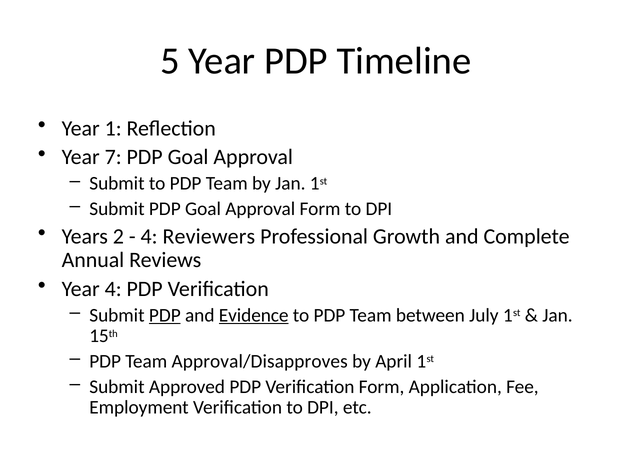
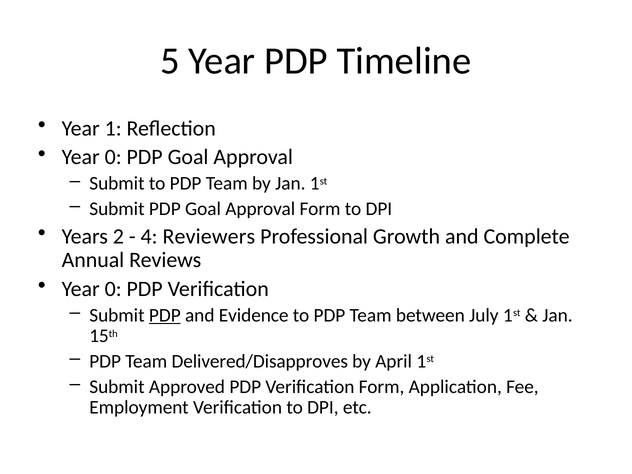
7: 7 -> 0 (113, 157)
4: 4 -> 0 (113, 289)
Evidence underline: present -> none (254, 315)
Approval/Disapproves: Approval/Disapproves -> Delivered/Disapproves (260, 361)
